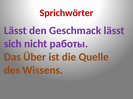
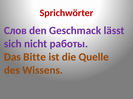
Lässt: Lässt -> Слов (15, 31)
Über: Über -> Bitte (35, 57)
